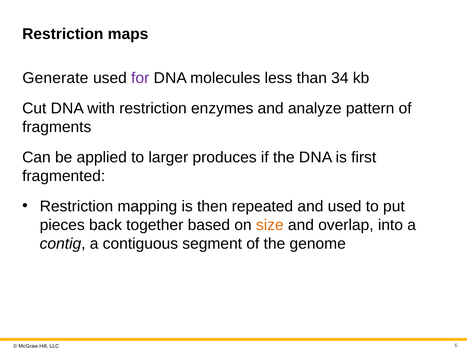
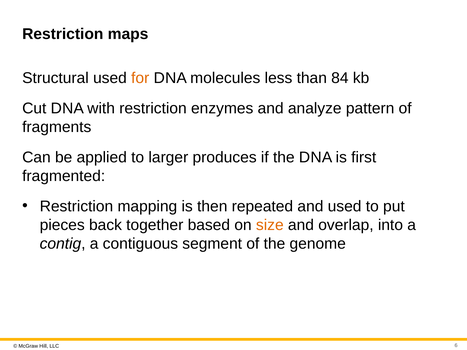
Generate: Generate -> Structural (55, 78)
for colour: purple -> orange (140, 78)
34: 34 -> 84 (340, 78)
